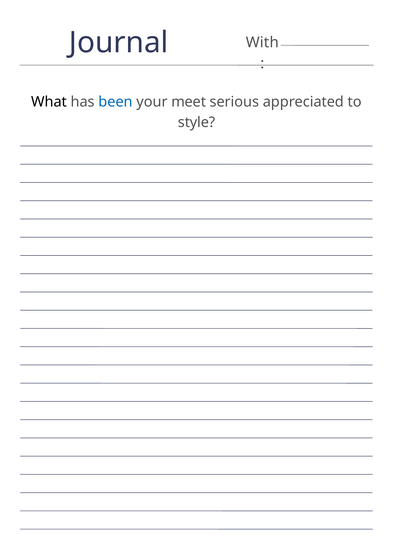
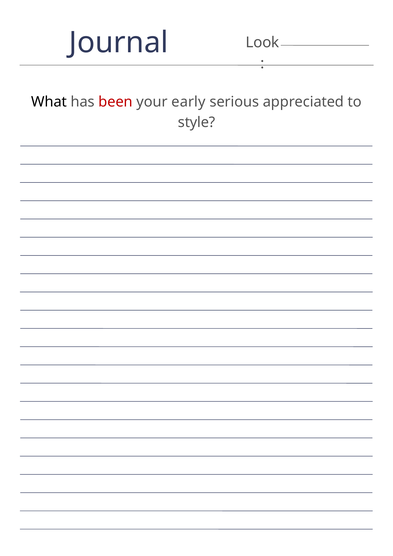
With: With -> Look (262, 42)
been colour: blue -> red (116, 102)
meet: meet -> early (189, 102)
